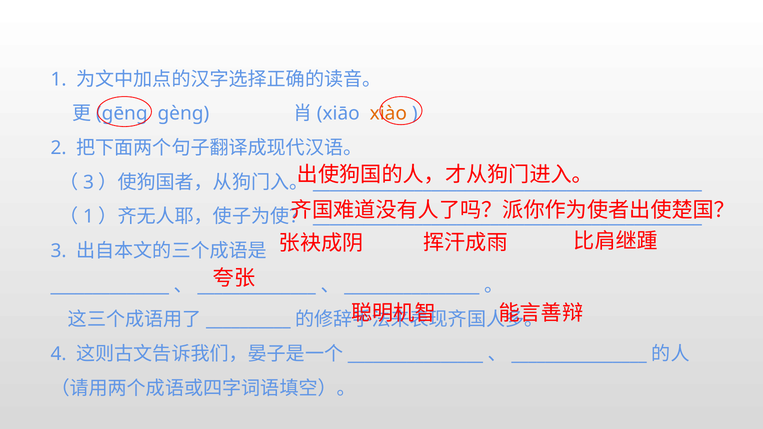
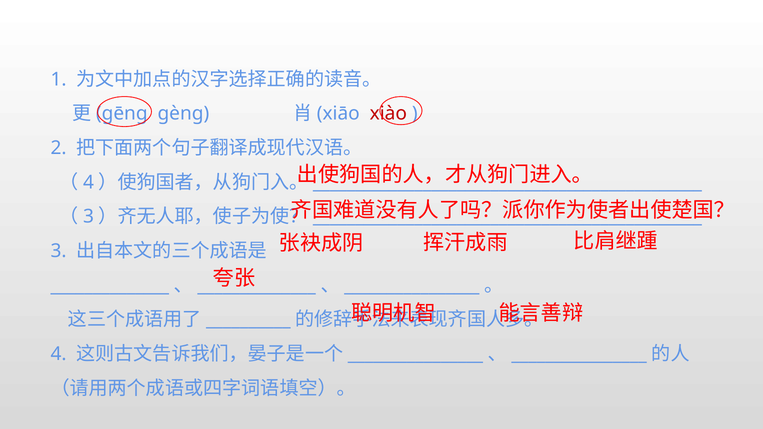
xiào colour: orange -> red (388, 114)
3: 3 -> 4 (89, 182)
1: 1 -> 3 (89, 217)
